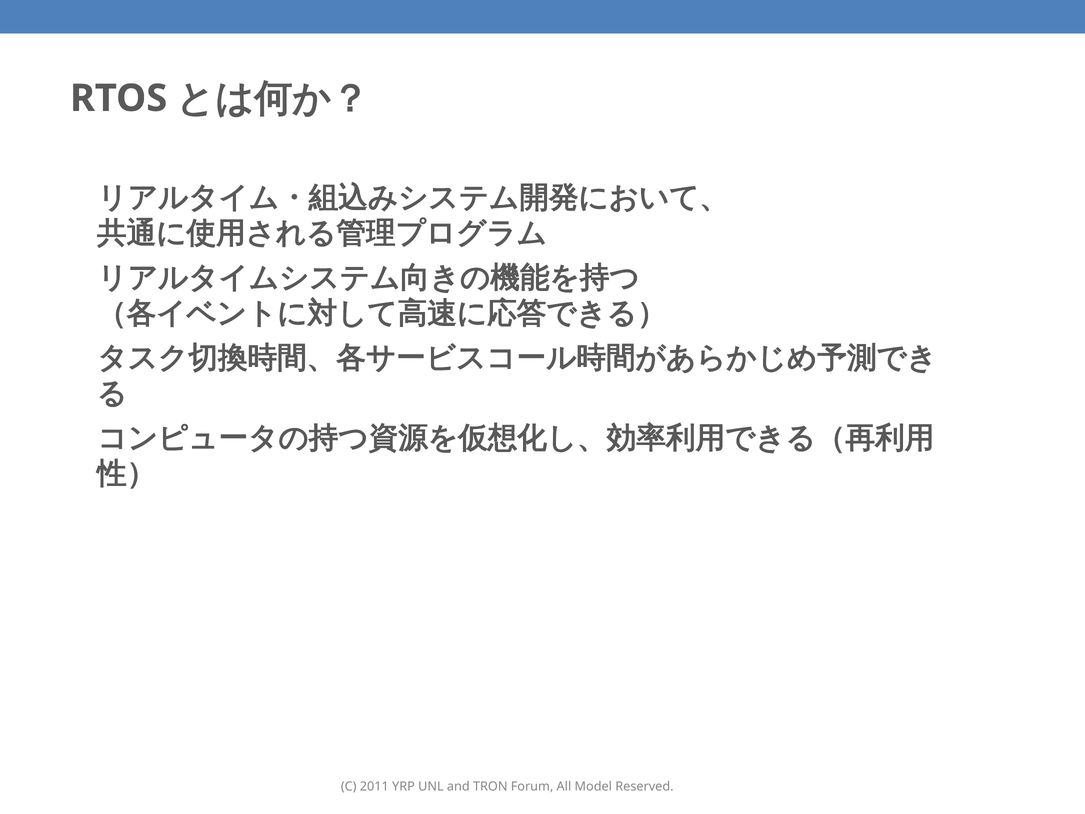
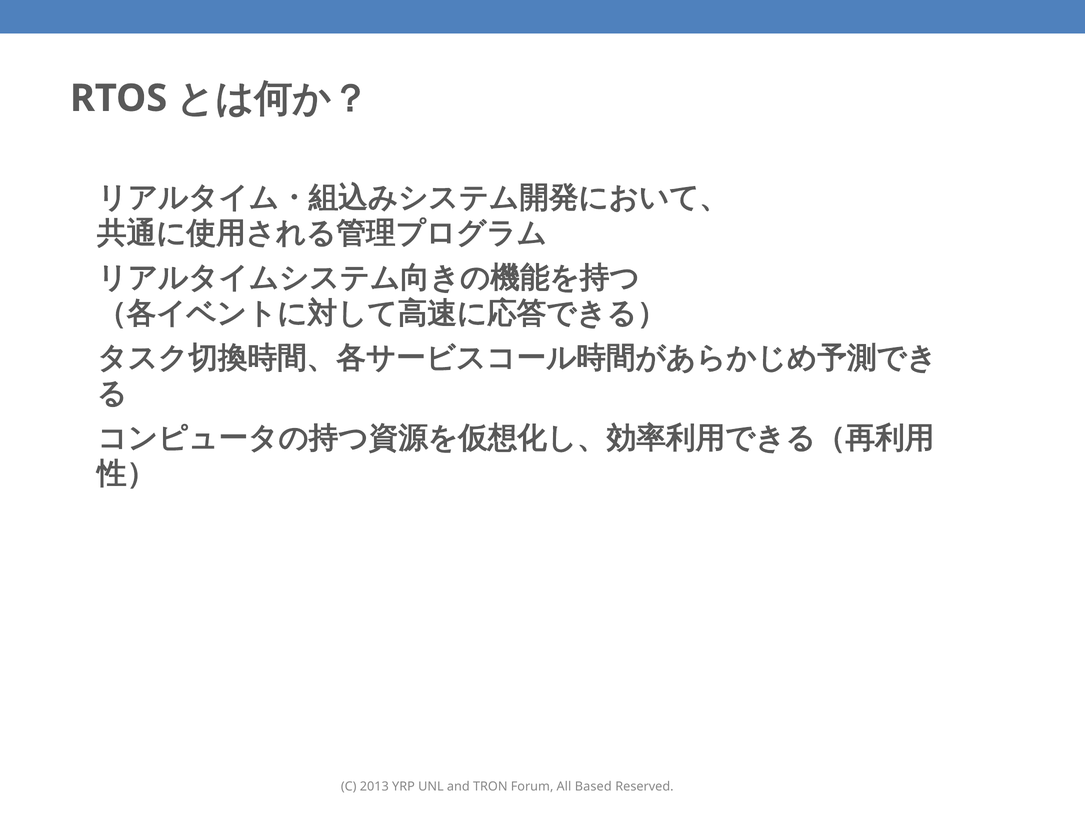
2011: 2011 -> 2013 (374, 787)
Model: Model -> Based (593, 787)
